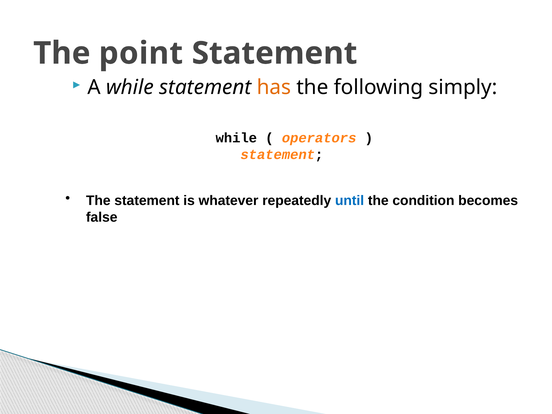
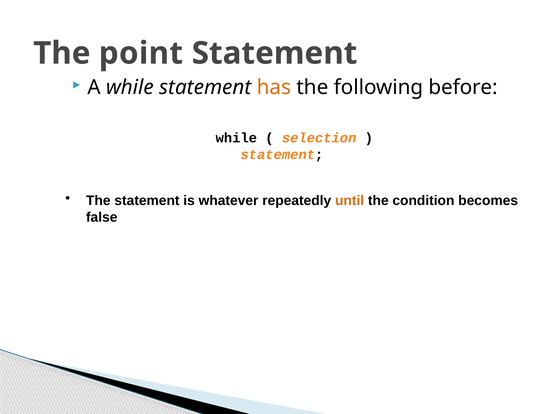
simply: simply -> before (463, 87)
operators: operators -> selection (319, 138)
until colour: blue -> orange (350, 201)
